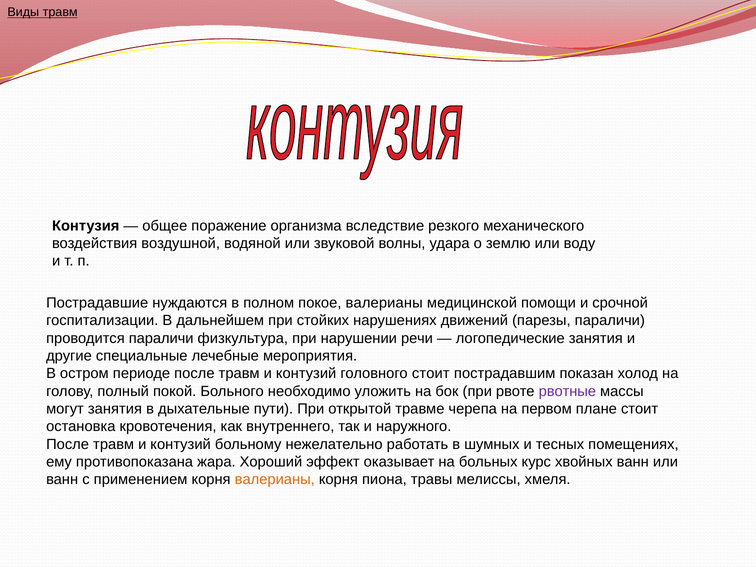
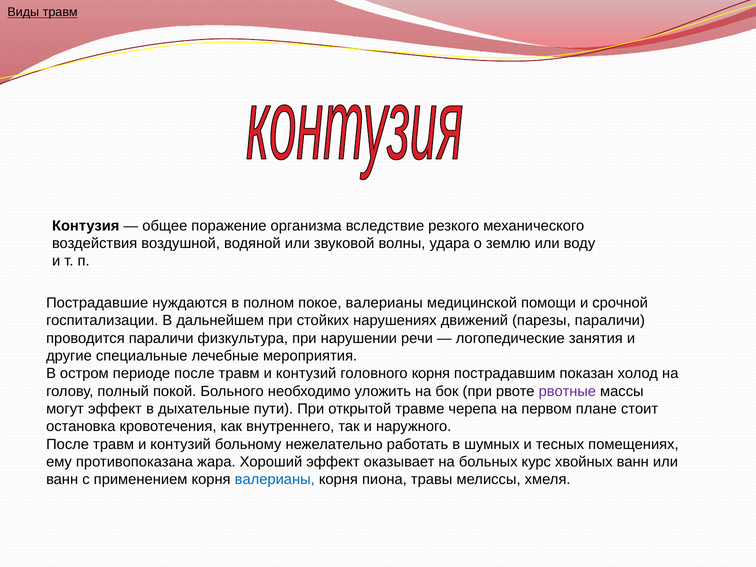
головного стоит: стоит -> корня (431, 374)
могут занятия: занятия -> эффект (115, 409)
валерианы colour: orange -> blue (275, 479)
